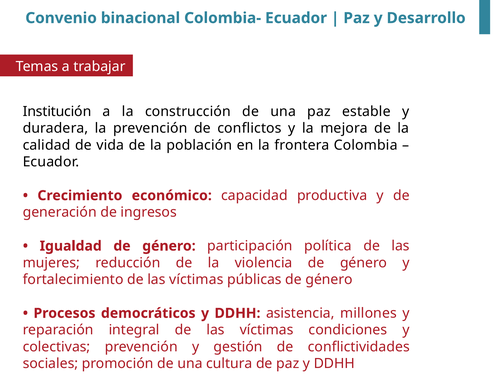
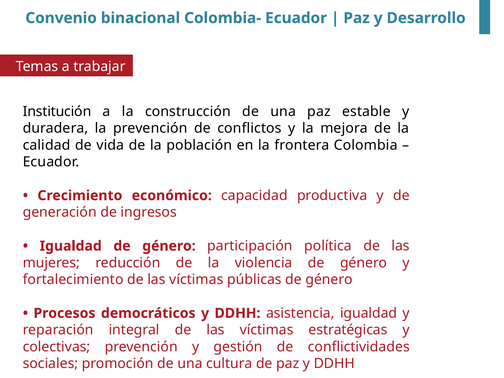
asistencia millones: millones -> igualdad (369, 313)
condiciones: condiciones -> estratégicas (348, 330)
